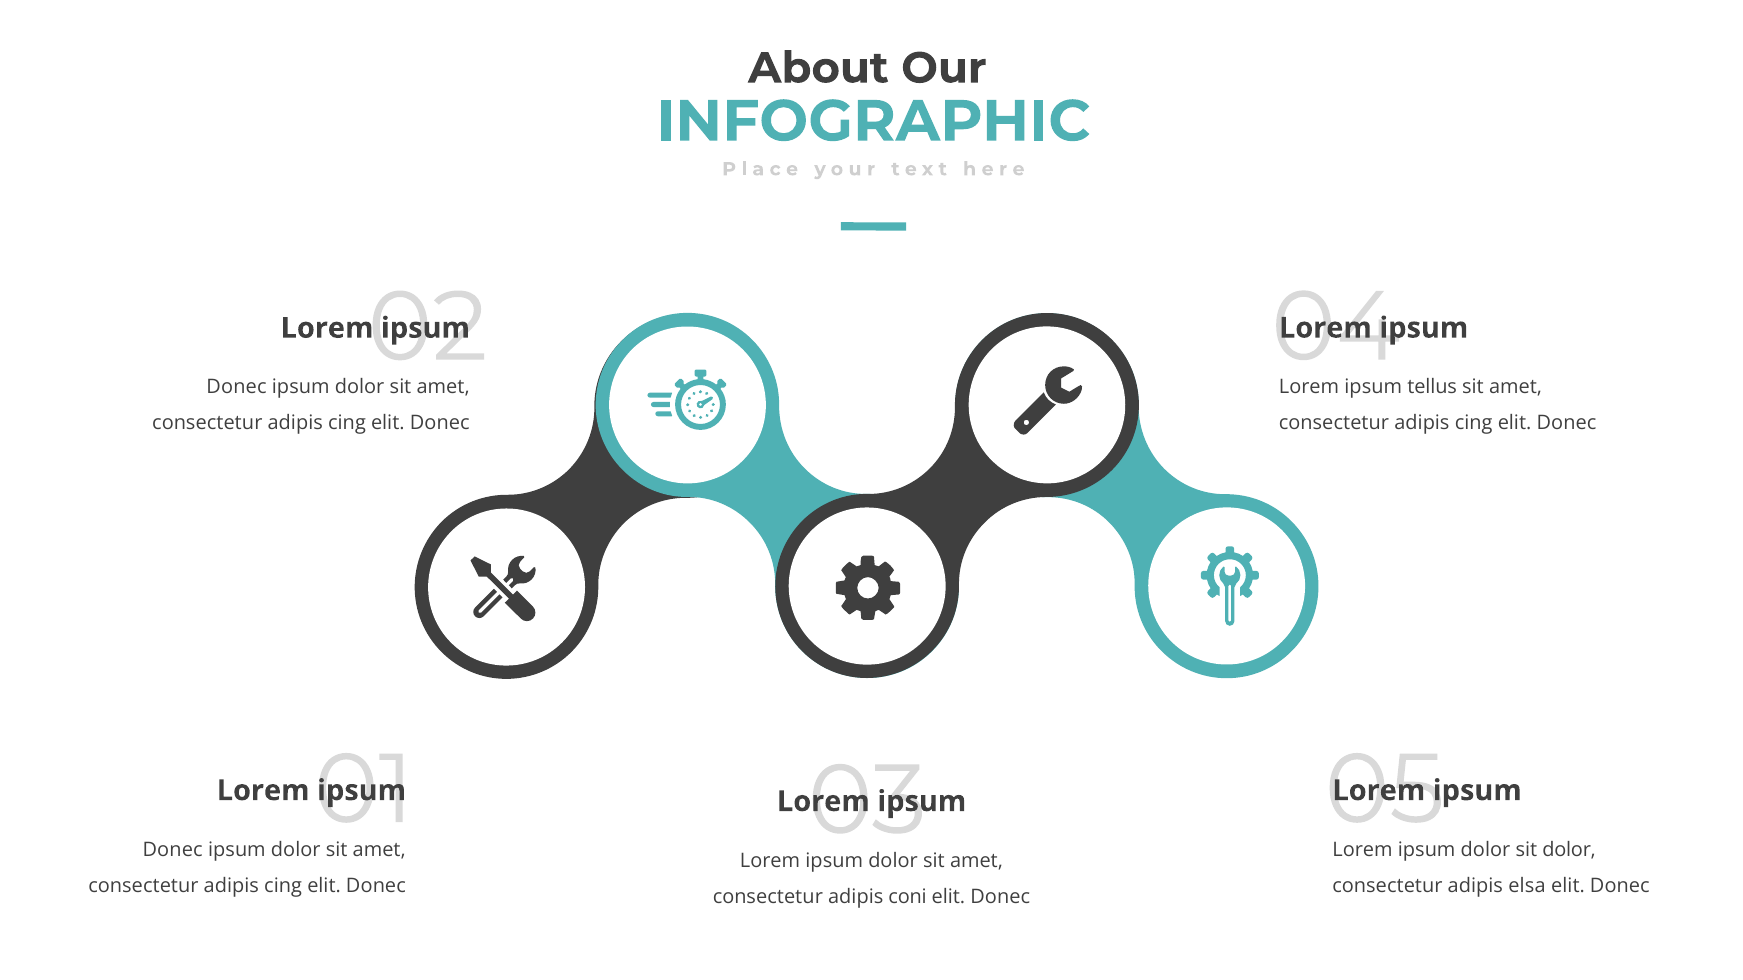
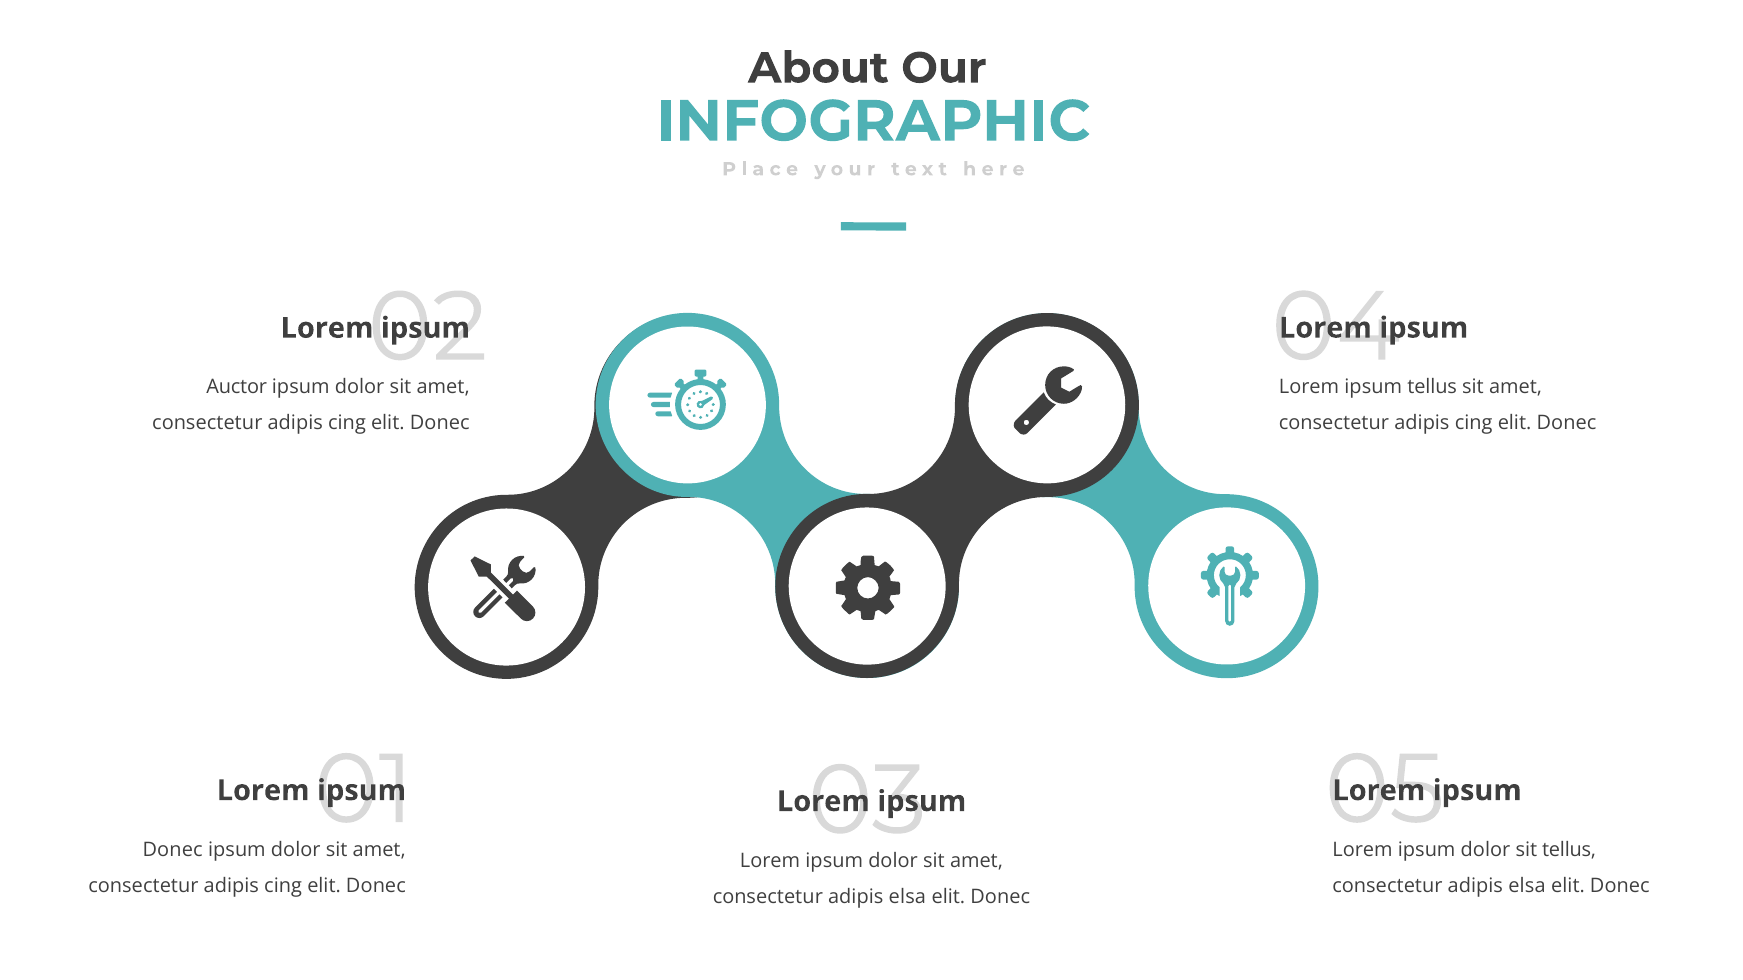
Donec: Donec -> Auctor (237, 388)
sit dolor: dolor -> tellus (1569, 850)
coni: coni -> elsa (907, 897)
